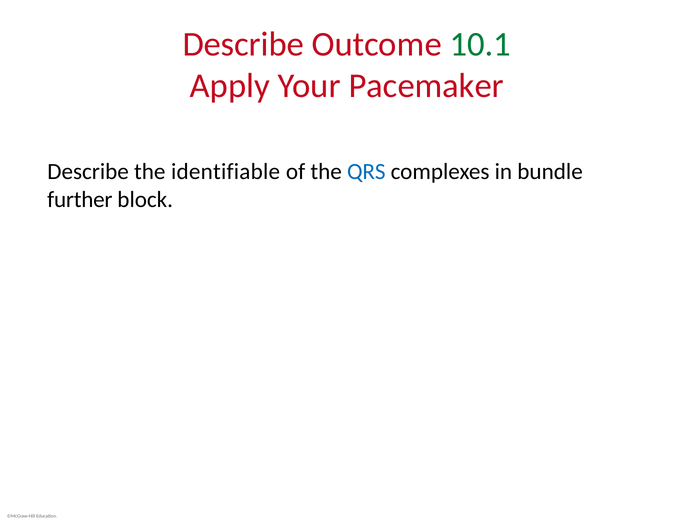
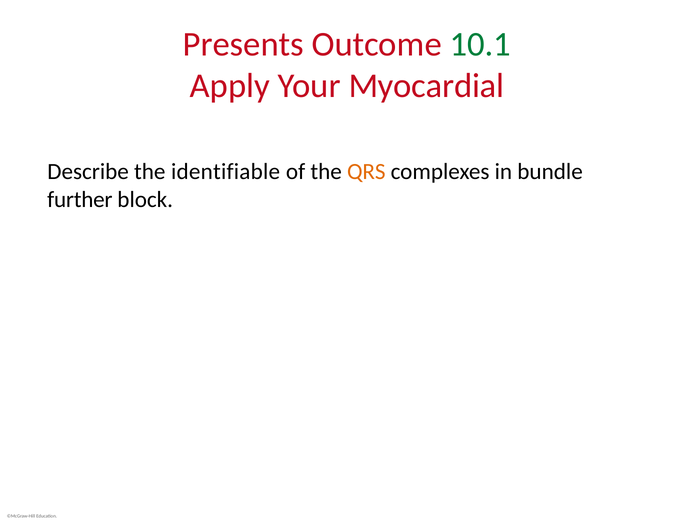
Describe: Describe -> Presents (243, 44)
Pacemaker: Pacemaker -> Myocardial (426, 86)
QRS colour: blue -> orange (366, 172)
